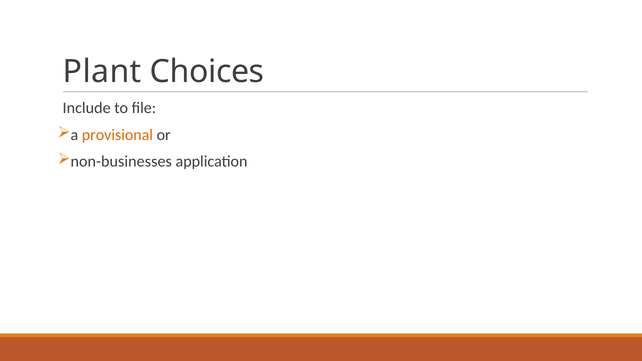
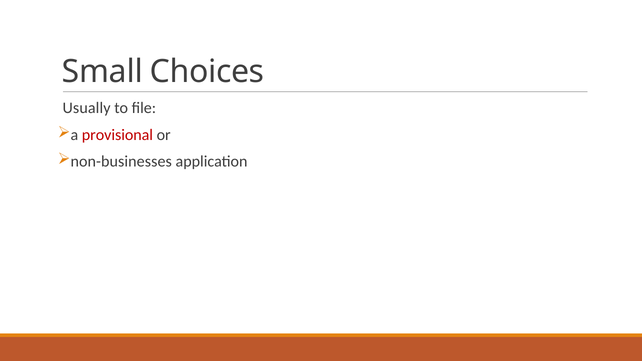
Plant: Plant -> Small (102, 72)
Include: Include -> Usually (87, 108)
provisional colour: orange -> red (117, 135)
